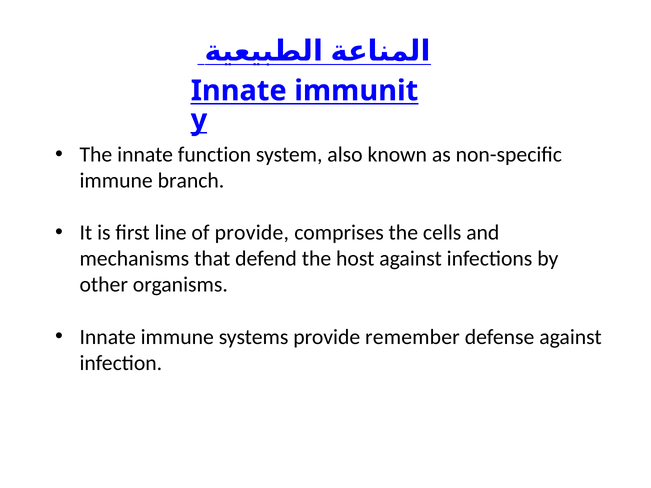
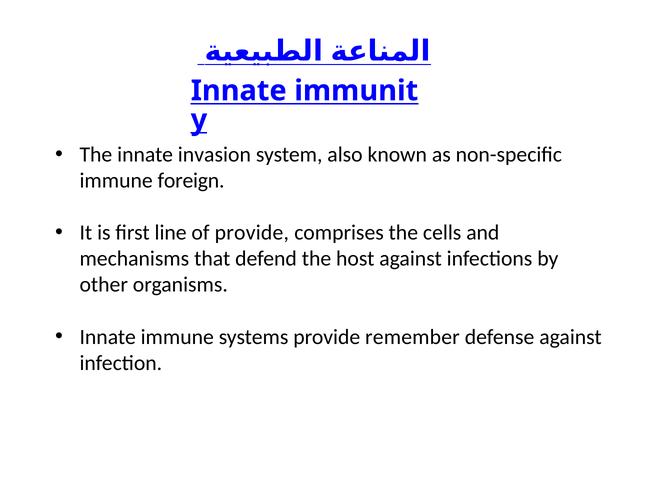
function: function -> invasion (214, 155)
branch: branch -> foreign (191, 181)
